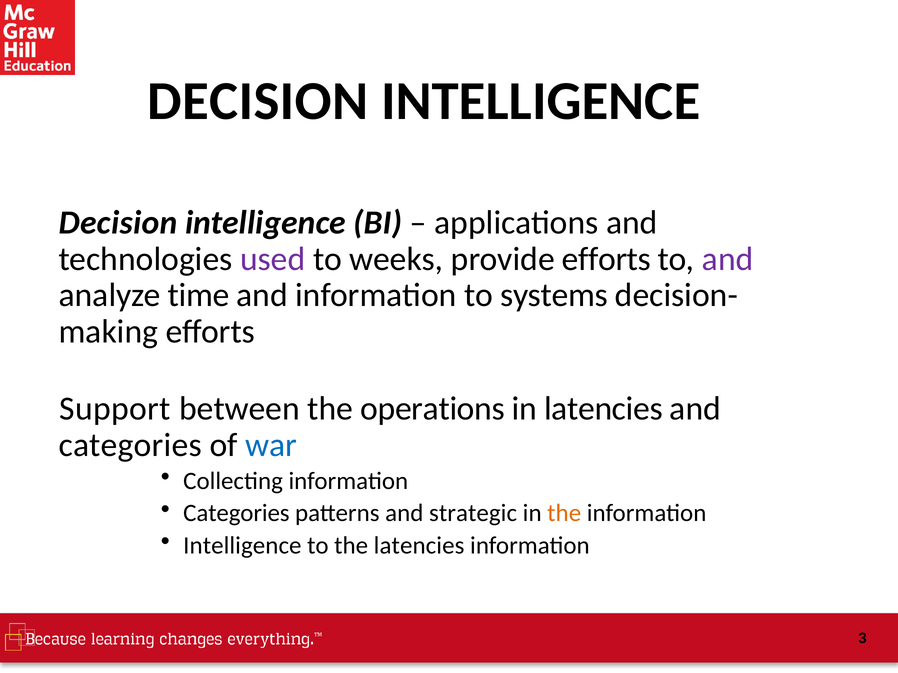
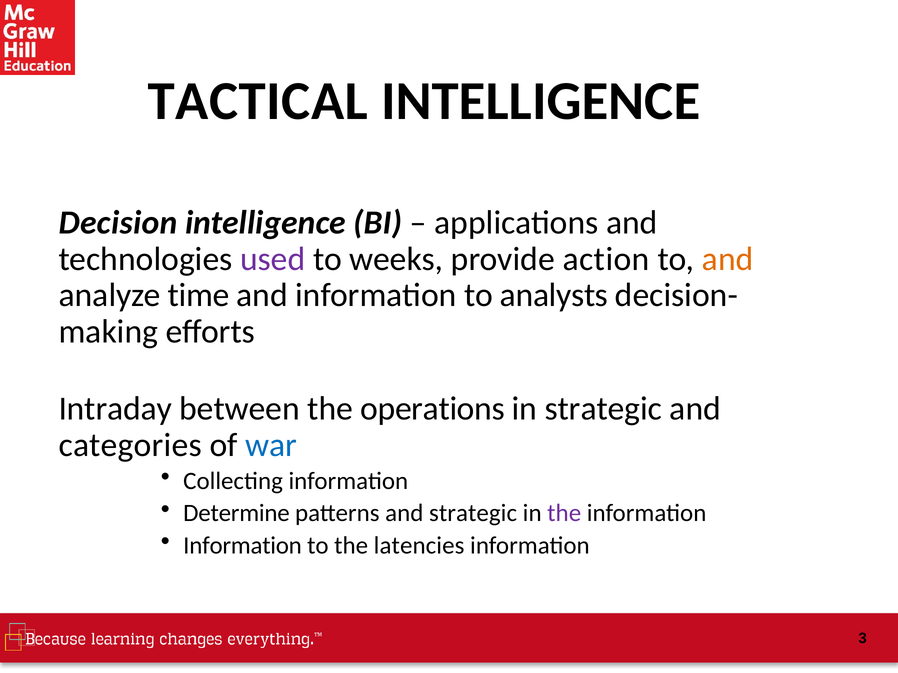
DECISION: DECISION -> TACTICAL (258, 101)
provide efforts: efforts -> action (606, 259)
and colour: purple -> orange (728, 259)
systems: systems -> analysts (554, 296)
Support: Support -> Intraday (115, 409)
in latencies: latencies -> strategic (603, 409)
Categories: Categories -> Determine (236, 514)
the colour: orange -> purple (564, 514)
Intelligence: Intelligence -> Information (243, 546)
